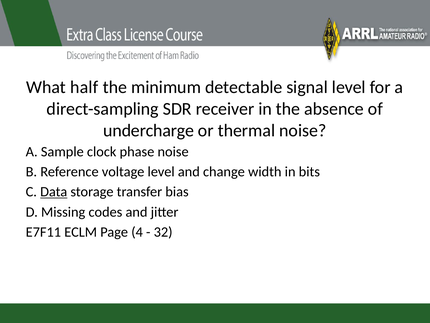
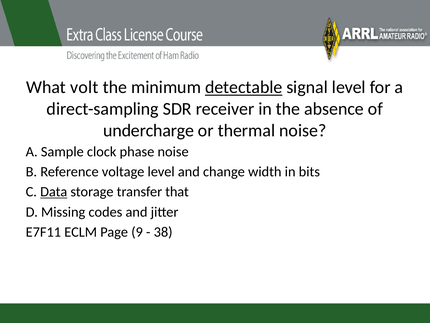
half: half -> volt (84, 87)
detectable underline: none -> present (244, 87)
bias: bias -> that (177, 192)
4: 4 -> 9 (137, 232)
32: 32 -> 38 (163, 232)
